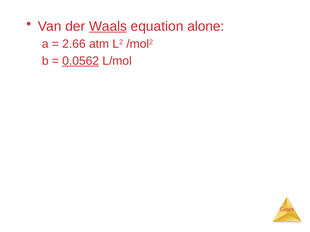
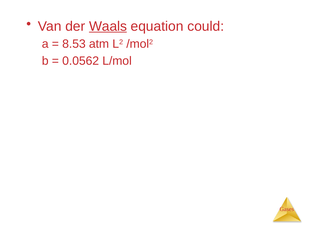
alone: alone -> could (206, 26)
2.66: 2.66 -> 8.53 (74, 44)
0.0562 underline: present -> none (81, 61)
